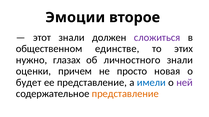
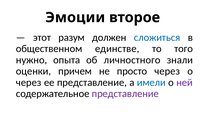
этот знали: знали -> разум (72, 38)
сложиться colour: purple -> blue (157, 38)
этих: этих -> того (184, 49)
глазах: глазах -> опыта (67, 60)
просто новая: новая -> через (167, 72)
будет: будет -> через (29, 83)
представление colour: orange -> purple (125, 94)
